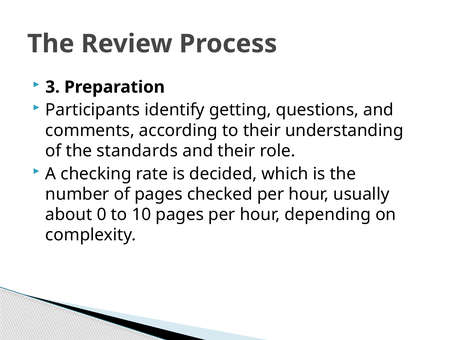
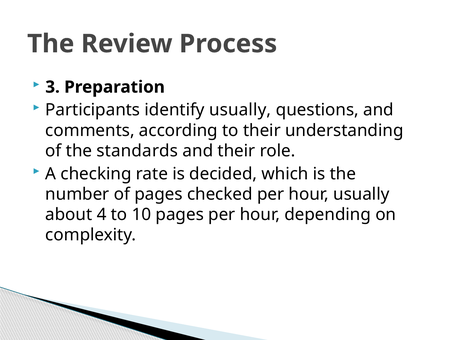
identify getting: getting -> usually (240, 110)
0: 0 -> 4 (102, 215)
